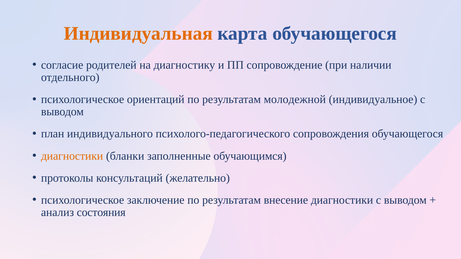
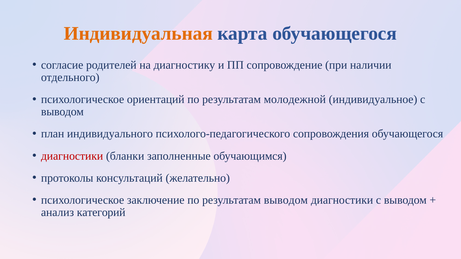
диагностики colour: orange -> red (72, 156)
результатам внесение: внесение -> выводом (286, 200)
состояния: состояния -> категорий (101, 213)
